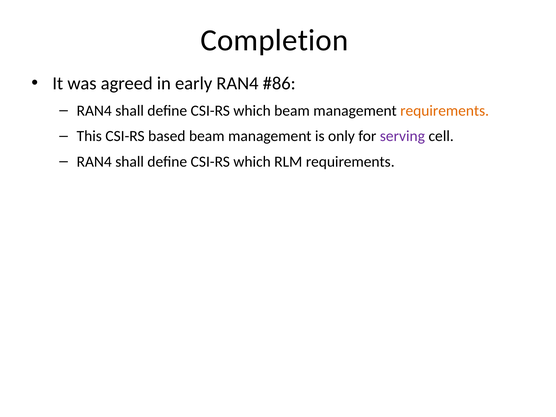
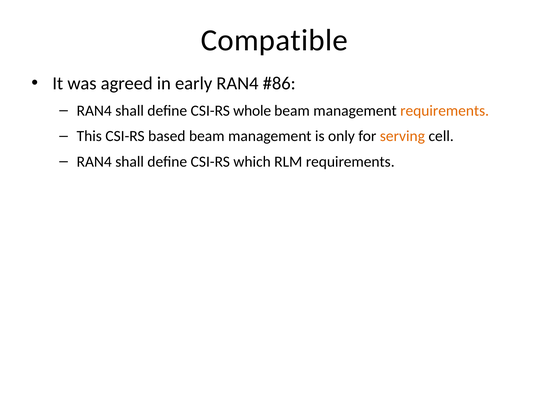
Completion: Completion -> Compatible (274, 40)
which: which -> whole (252, 111)
serving colour: purple -> orange (402, 136)
